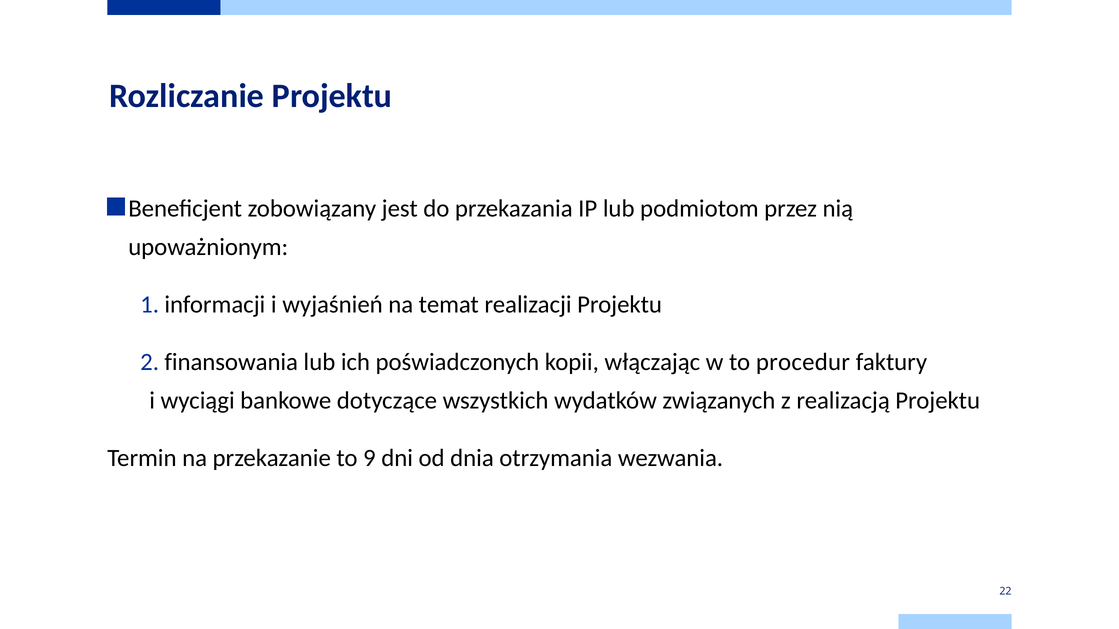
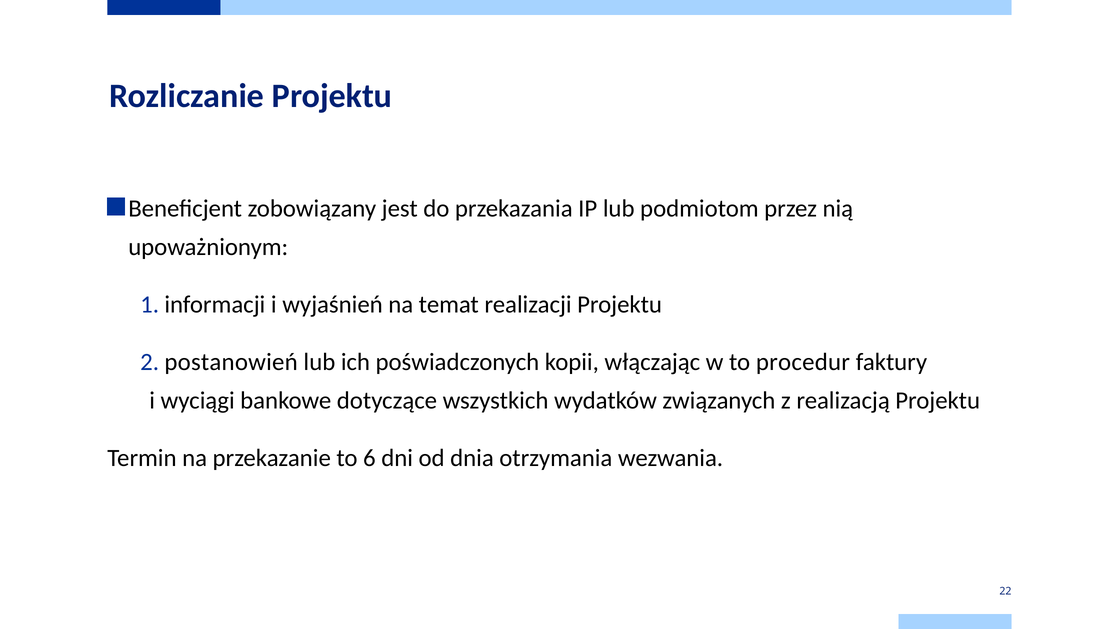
finansowania: finansowania -> postanowień (231, 362)
9: 9 -> 6 (369, 458)
